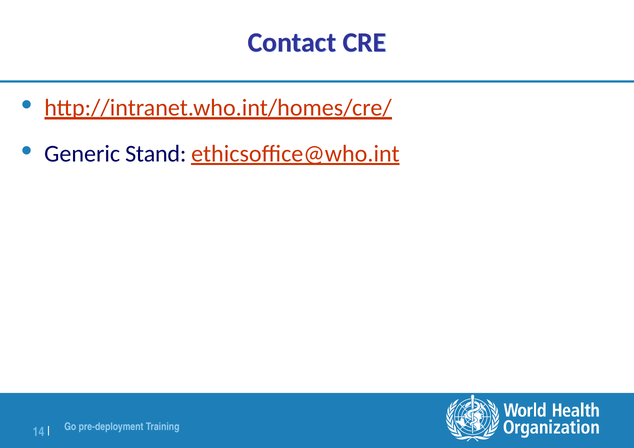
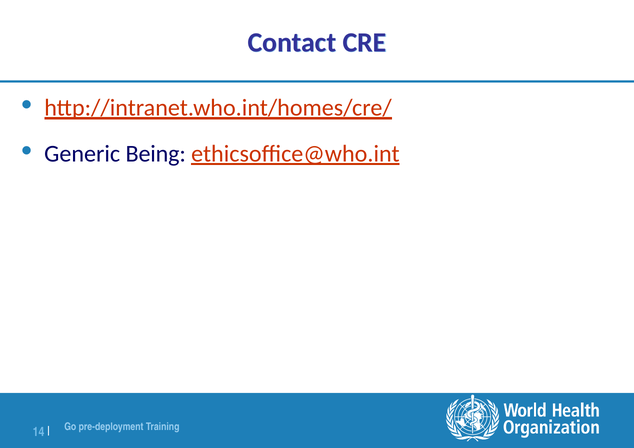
Stand: Stand -> Being (156, 154)
